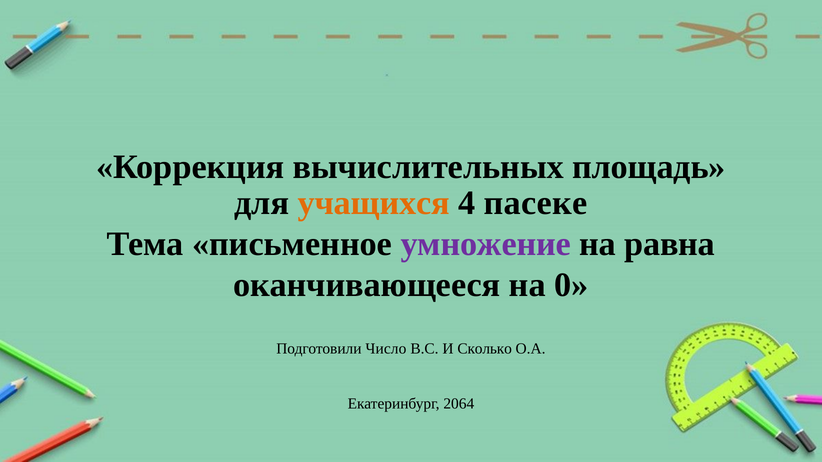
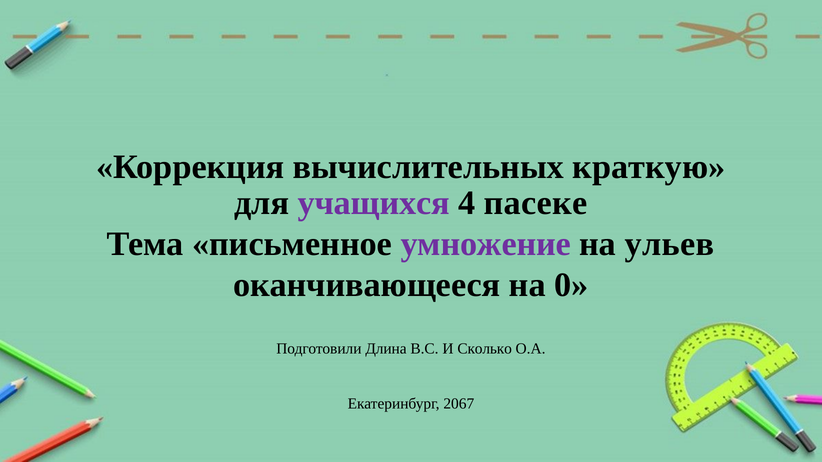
площадь: площадь -> краткую (649, 167)
учащихся colour: orange -> purple (374, 203)
равна: равна -> ульев (669, 244)
Число: Число -> Длина (386, 349)
2064: 2064 -> 2067 (459, 404)
